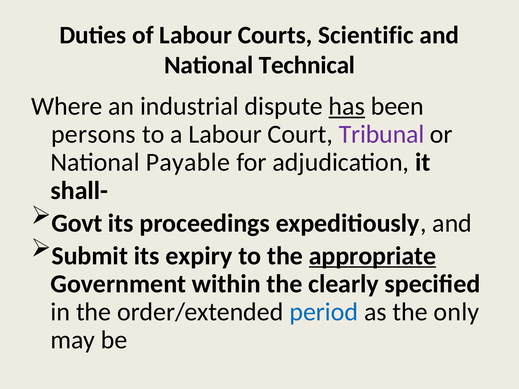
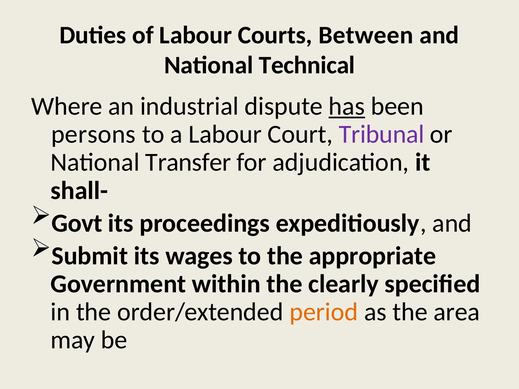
Scientific: Scientific -> Between (366, 35)
Payable: Payable -> Transfer (188, 163)
expiry: expiry -> wages (199, 256)
appropriate underline: present -> none (372, 256)
period colour: blue -> orange (324, 312)
only: only -> area (457, 312)
